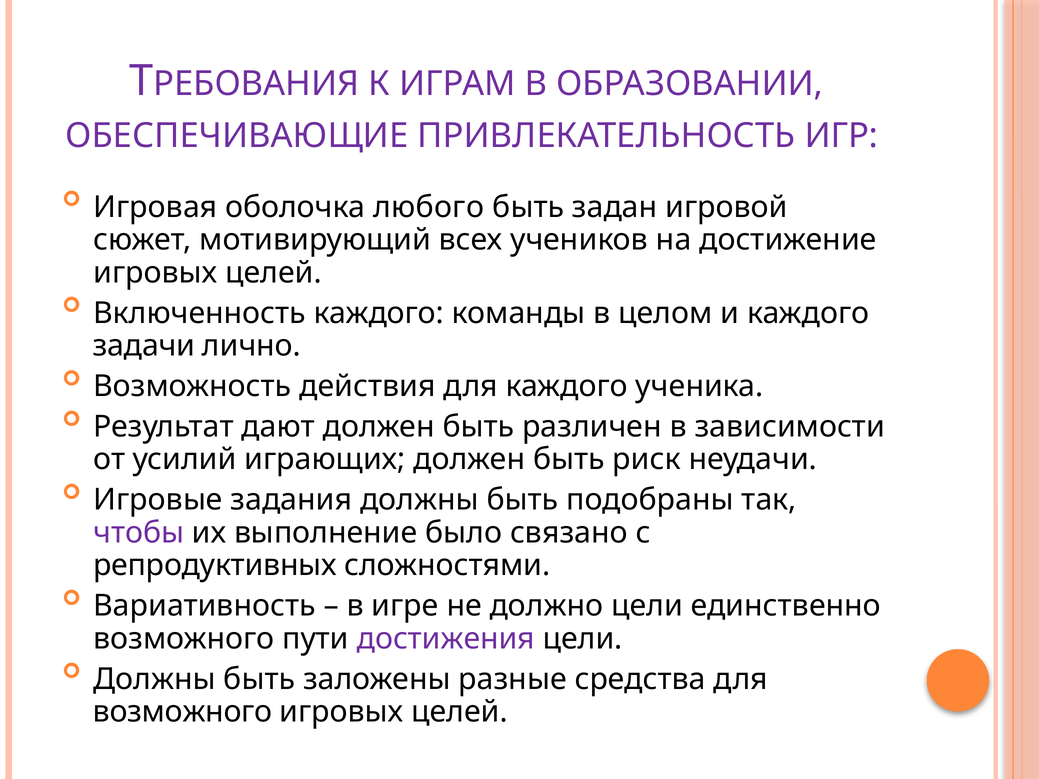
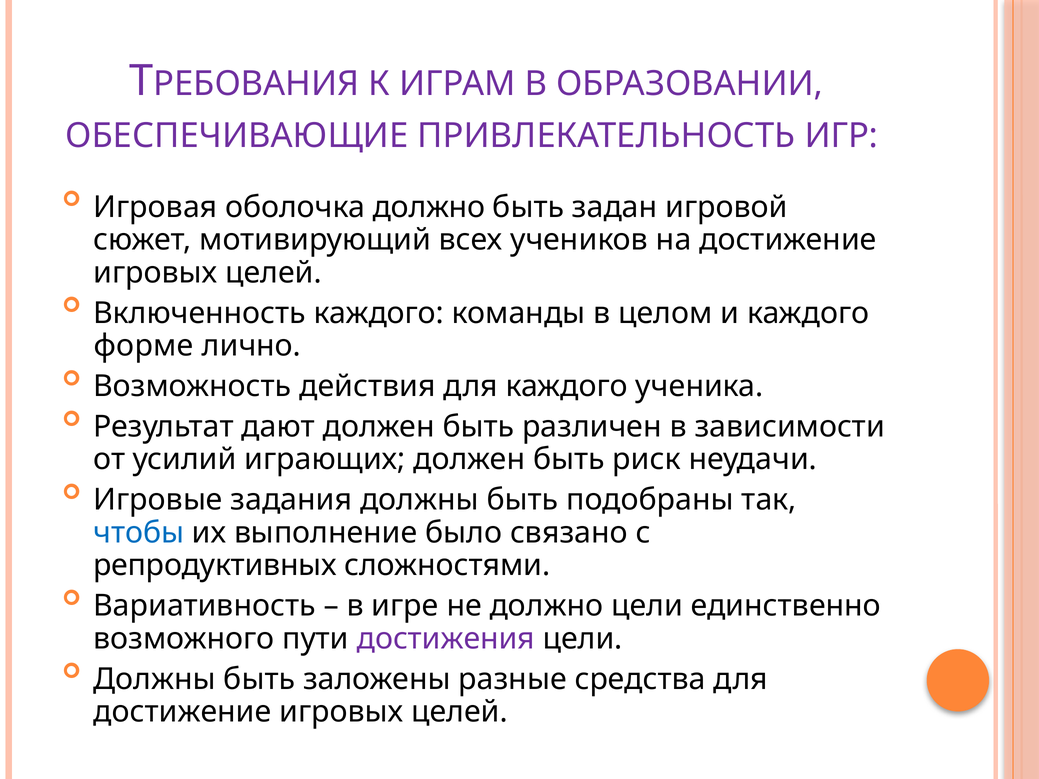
оболочка любого: любого -> должно (429, 207)
задачи: задачи -> форме (144, 346)
чтобы colour: purple -> blue (139, 533)
возможного: возможного -> достижение (182, 712)
